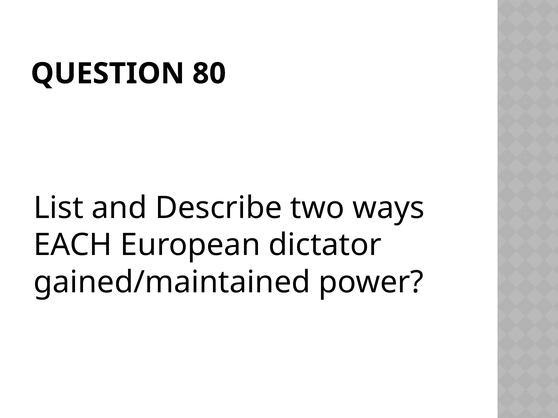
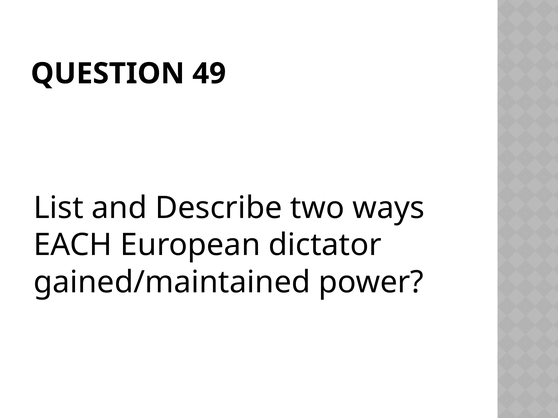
80: 80 -> 49 (209, 74)
